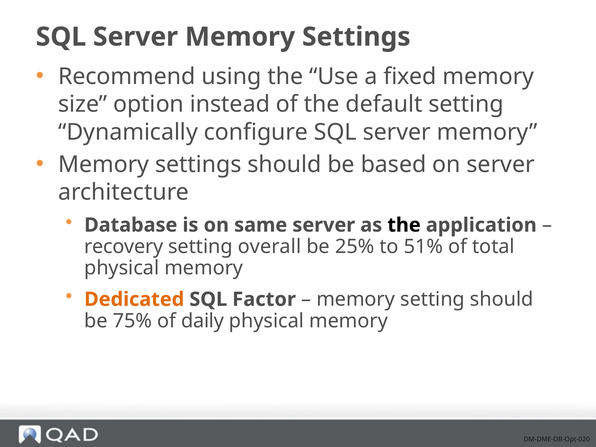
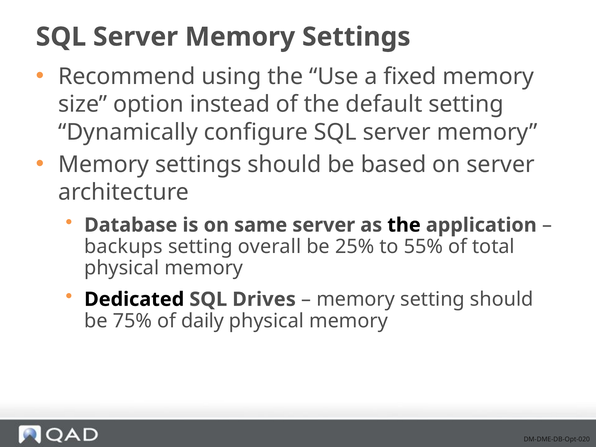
recovery: recovery -> backups (123, 247)
51%: 51% -> 55% (423, 247)
Dedicated colour: orange -> black (134, 299)
Factor: Factor -> Drives (264, 299)
